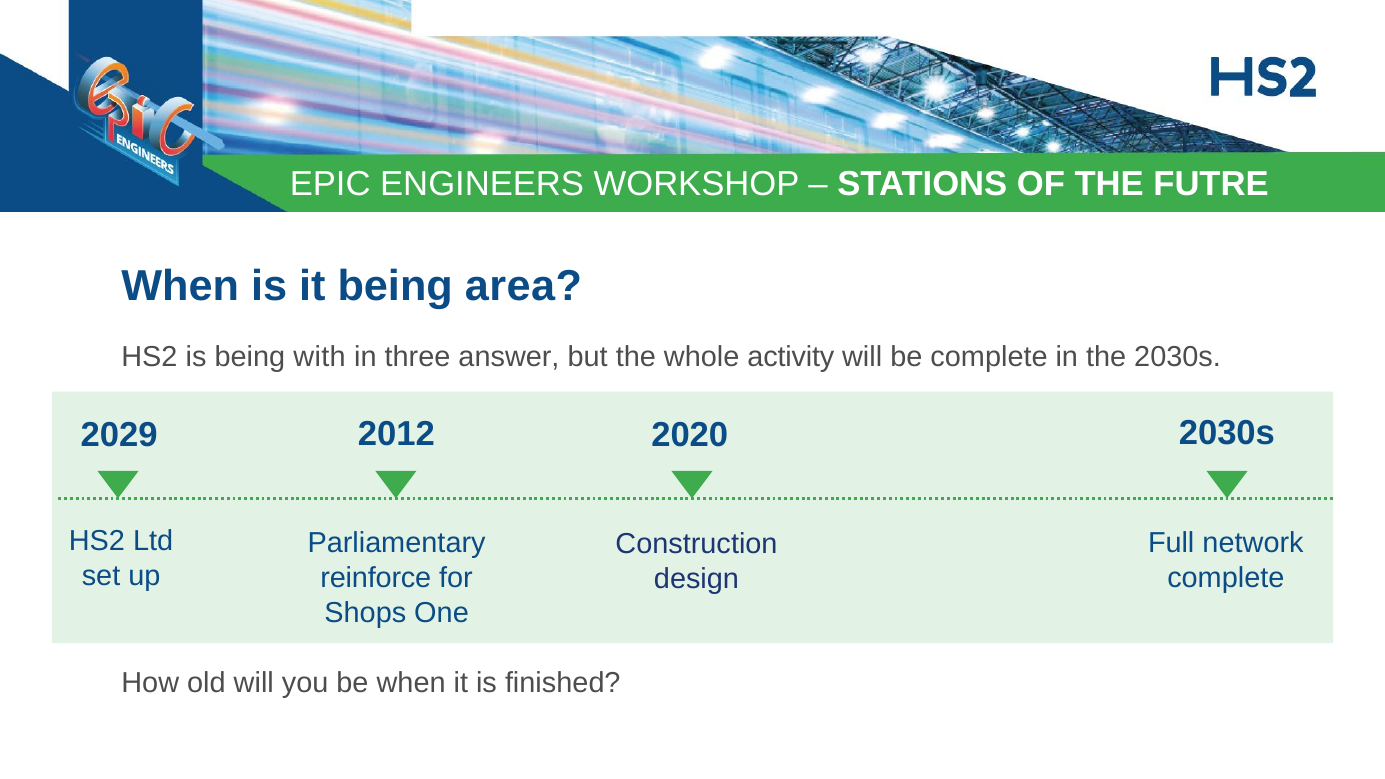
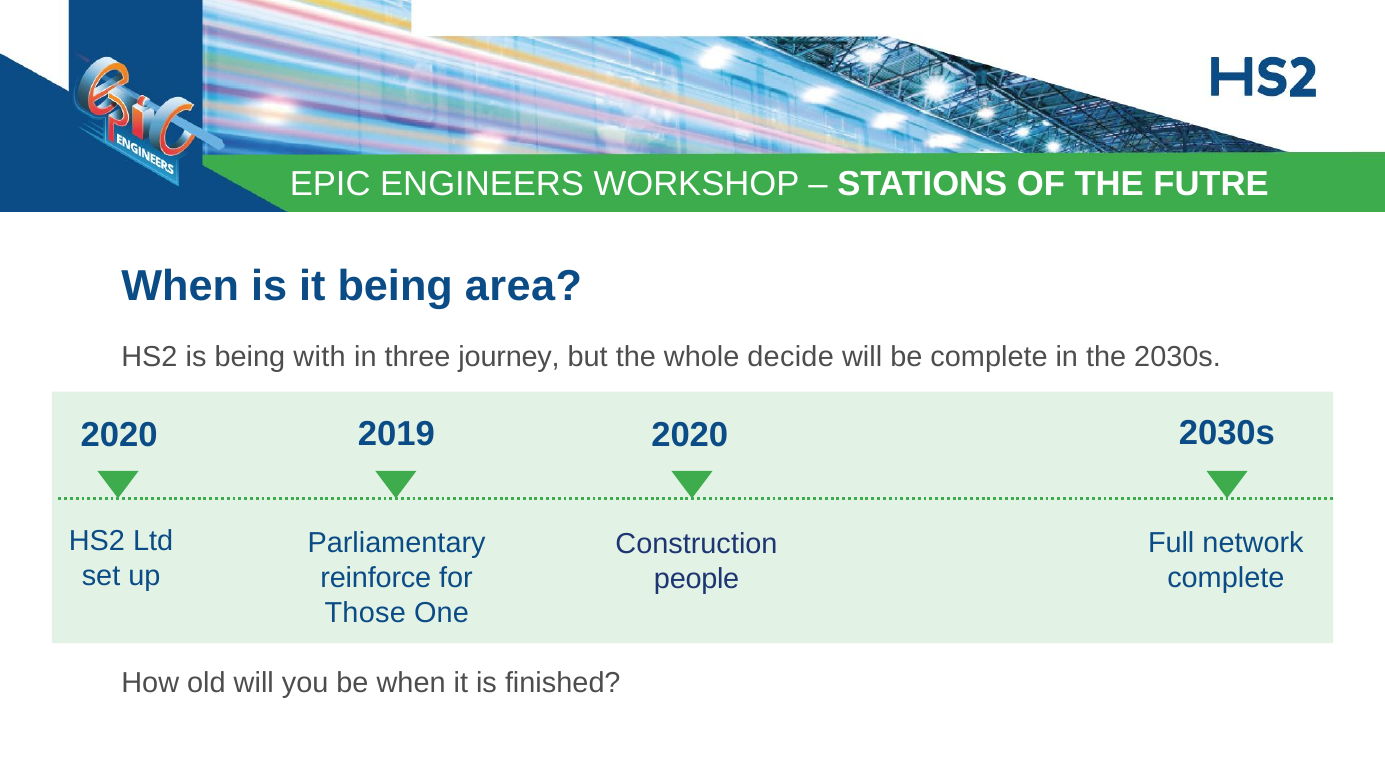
answer: answer -> journey (509, 357)
activity: activity -> decide (791, 357)
2012: 2012 -> 2019 (396, 434)
2029: 2029 -> 2020 (119, 435)
design: design -> people (697, 579)
Shops: Shops -> Those (365, 613)
